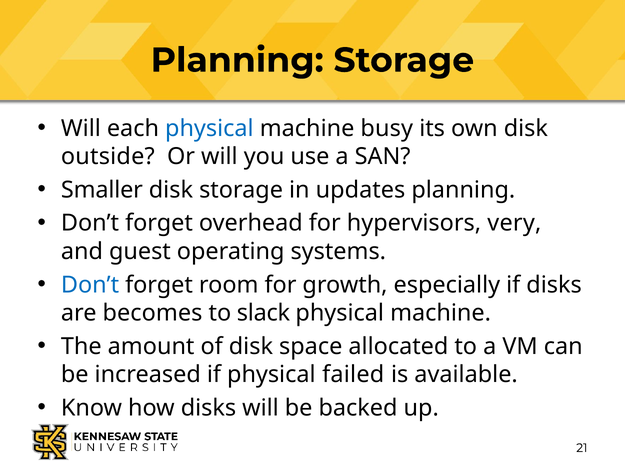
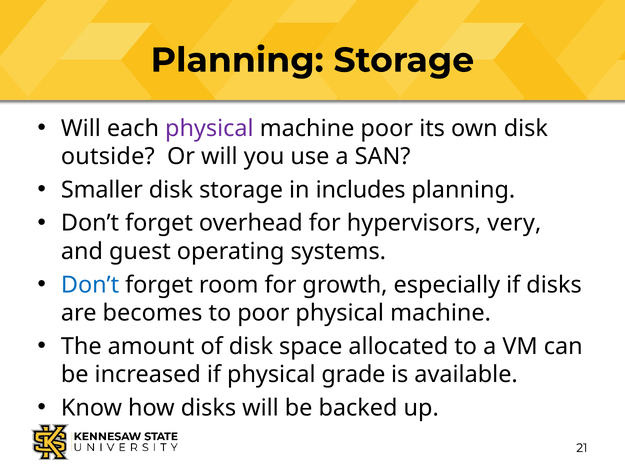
physical colour: blue -> purple (209, 128)
machine busy: busy -> poor (387, 128)
updates: updates -> includes (361, 190)
to slack: slack -> poor (263, 313)
failed: failed -> grade (353, 374)
